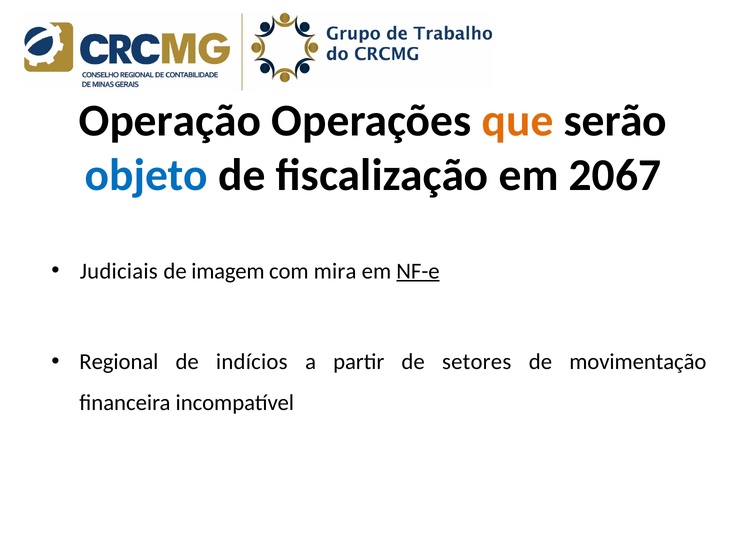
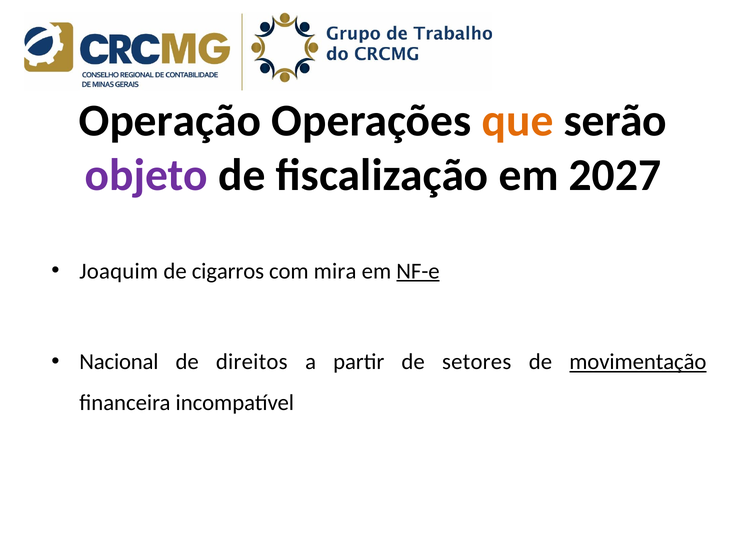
objeto colour: blue -> purple (146, 175)
2067: 2067 -> 2027 (615, 175)
Judiciais: Judiciais -> Joaquim (119, 271)
imagem: imagem -> cigarros (228, 271)
Regional: Regional -> Nacional (119, 362)
indícios: indícios -> direitos (252, 362)
movimentação underline: none -> present (638, 362)
